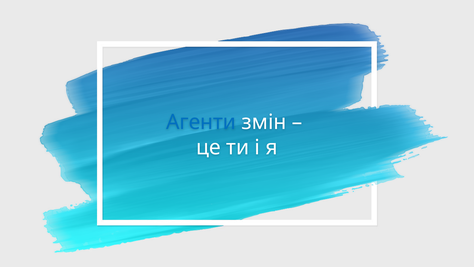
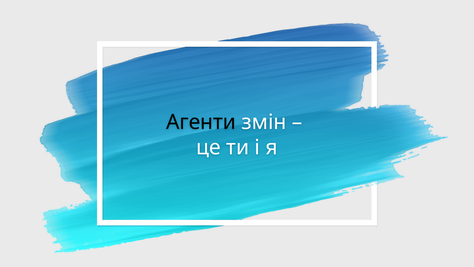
Агенти colour: blue -> black (201, 122)
